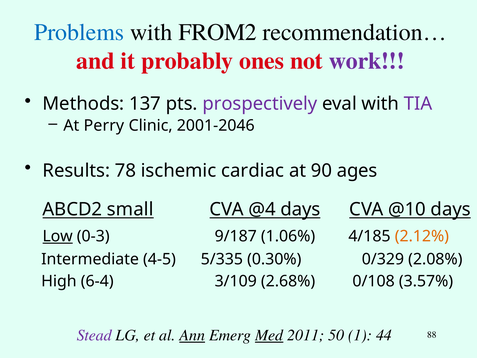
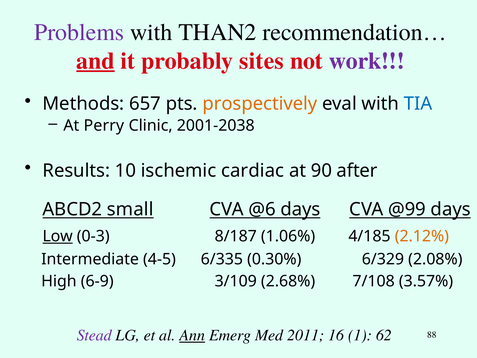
Problems colour: blue -> purple (79, 32)
FROM2: FROM2 -> THAN2 (217, 32)
and underline: none -> present (96, 61)
ones: ones -> sites (261, 61)
137: 137 -> 657 (145, 104)
prospectively colour: purple -> orange (260, 104)
TIA colour: purple -> blue (418, 104)
2001-2046: 2001-2046 -> 2001-2038 (216, 126)
78: 78 -> 10 (125, 171)
ages: ages -> after (357, 171)
@4: @4 -> @6 (262, 209)
@10: @10 -> @99 (407, 209)
9/187: 9/187 -> 8/187 (236, 236)
5/335: 5/335 -> 6/335 (222, 259)
0/329: 0/329 -> 6/329 (383, 259)
6-4: 6-4 -> 6-9 (97, 281)
0/108: 0/108 -> 7/108 (374, 281)
Med underline: present -> none (269, 335)
50: 50 -> 16 (336, 335)
44: 44 -> 62 (384, 335)
